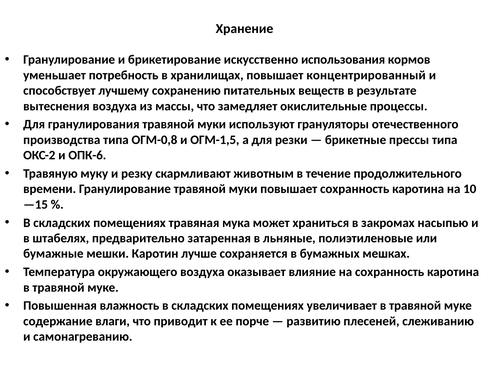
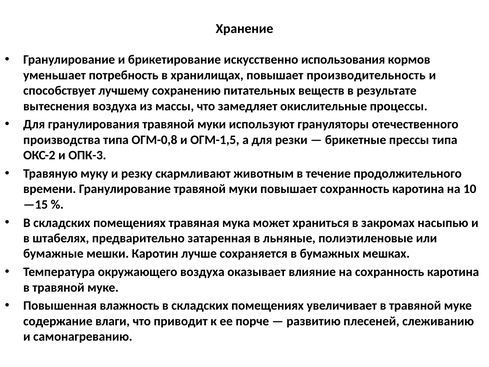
концентрированный: концентрированный -> производительность (366, 75)
ОПК-6: ОПК-6 -> ОПК-3 (87, 155)
